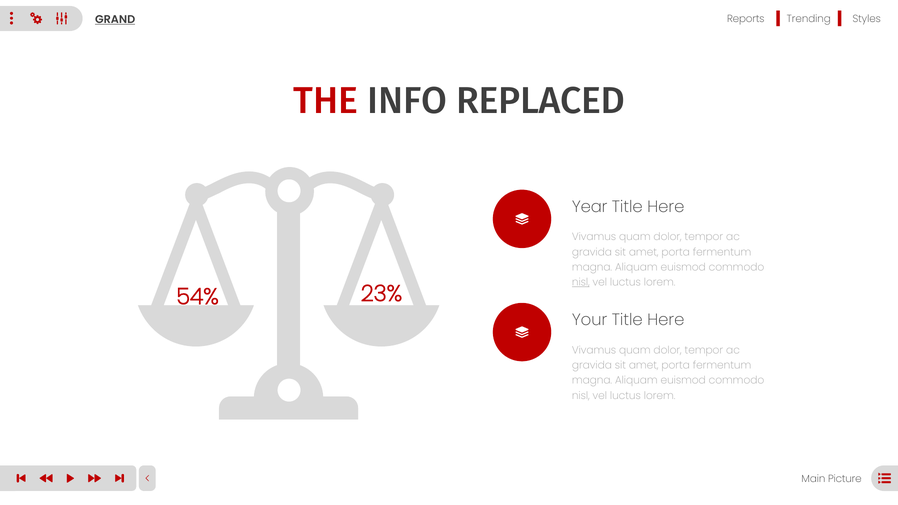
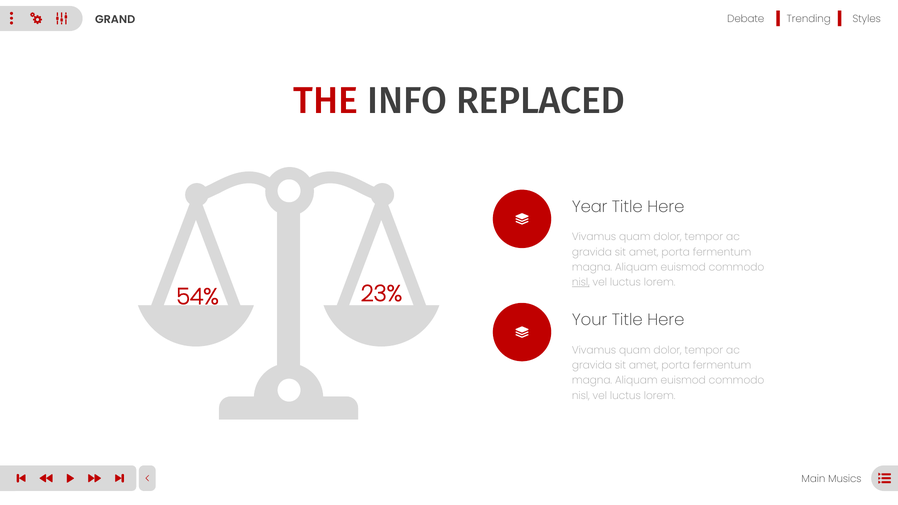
Reports: Reports -> Debate (746, 19)
GRAND underline: present -> none (115, 19)
Picture: Picture -> Musics (845, 479)
